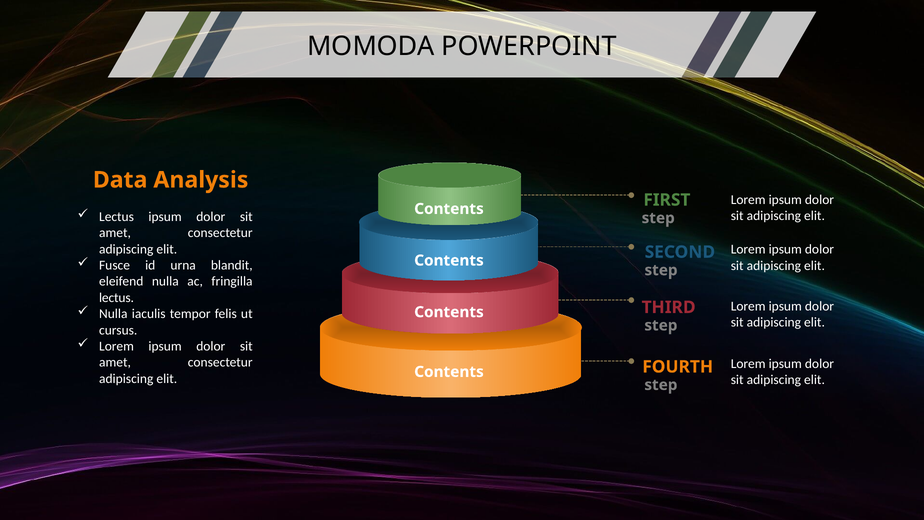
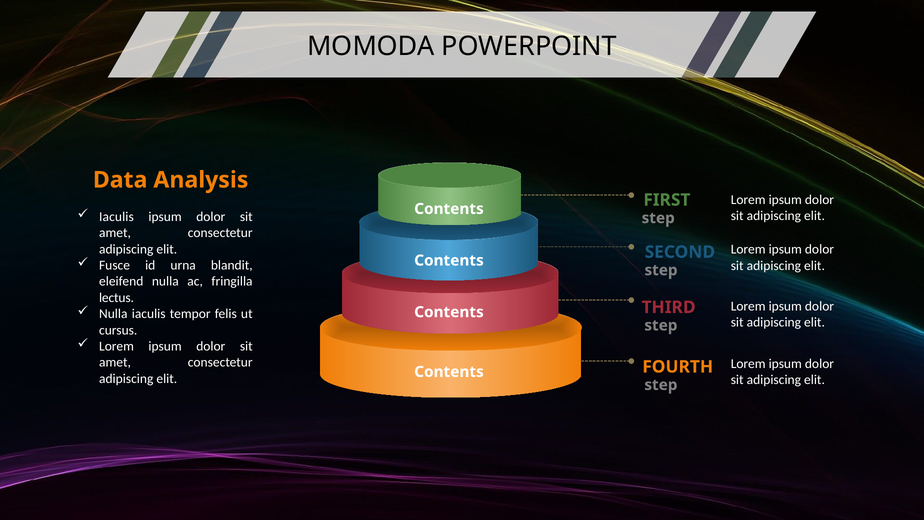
Lectus: Lectus -> Iaculis (116, 217)
